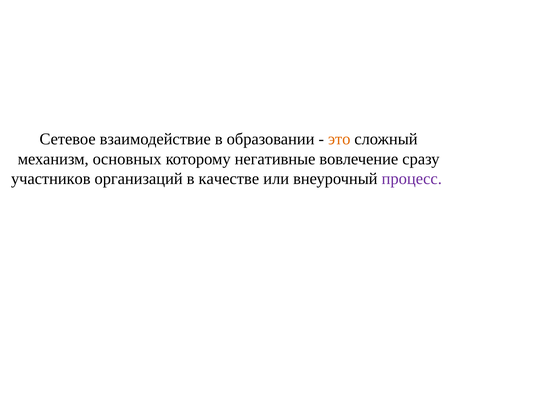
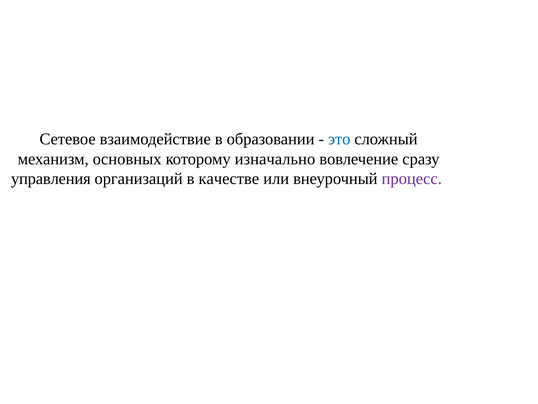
это colour: orange -> blue (339, 139)
негативные: негативные -> изначально (275, 159)
участников: участников -> управления (51, 178)
